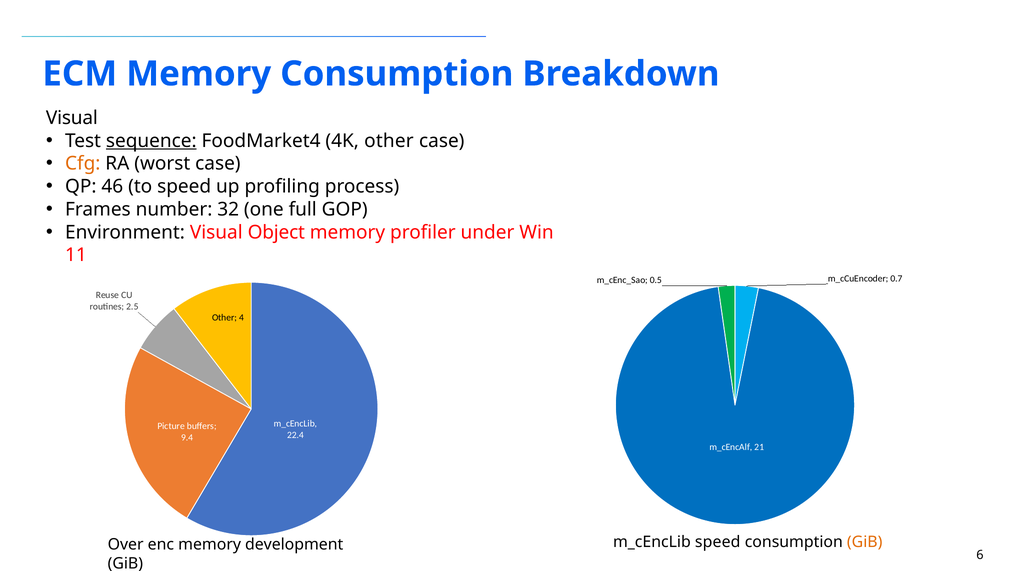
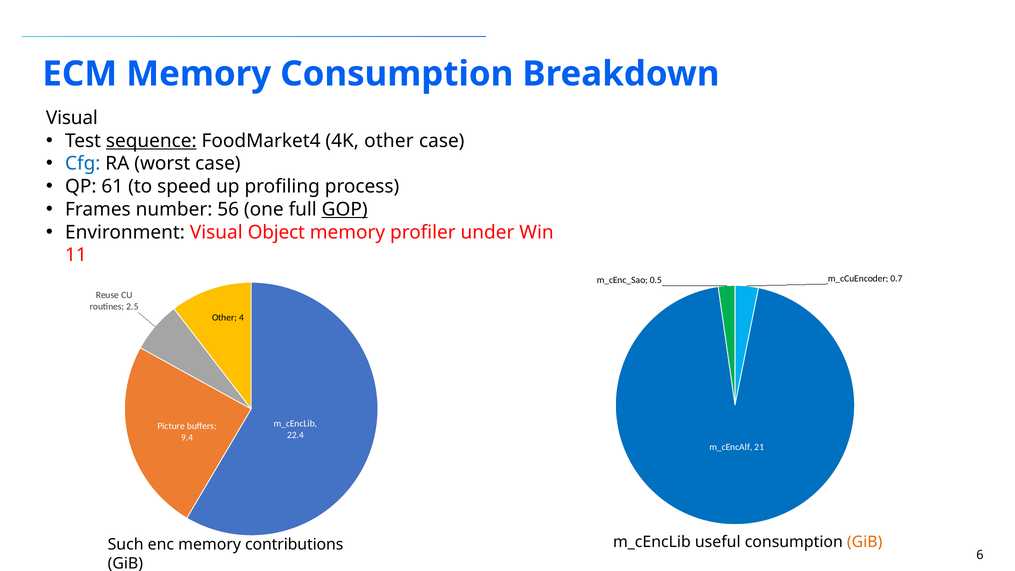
Cfg colour: orange -> blue (83, 164)
46: 46 -> 61 (112, 187)
32: 32 -> 56 (228, 209)
GOP underline: none -> present (345, 209)
m_cEncLib speed: speed -> useful (718, 542)
Over: Over -> Such (126, 544)
development: development -> contributions (294, 544)
